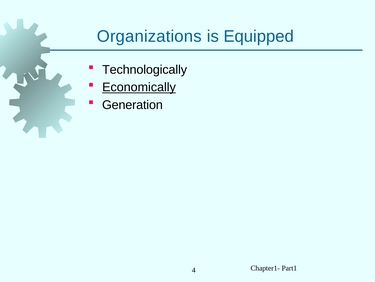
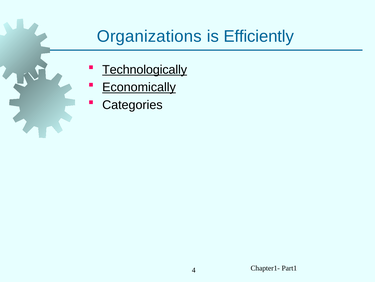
Equipped: Equipped -> Efficiently (259, 36)
Technologically underline: none -> present (145, 70)
Generation: Generation -> Categories (132, 105)
